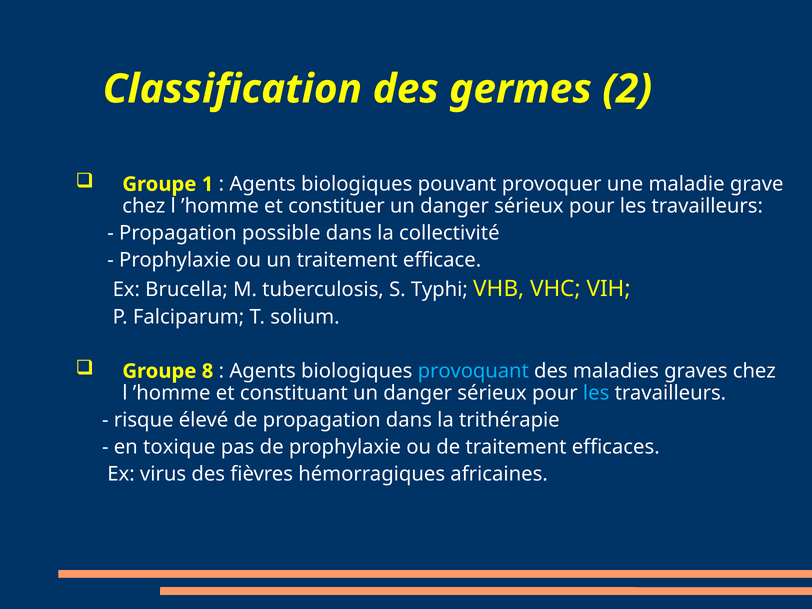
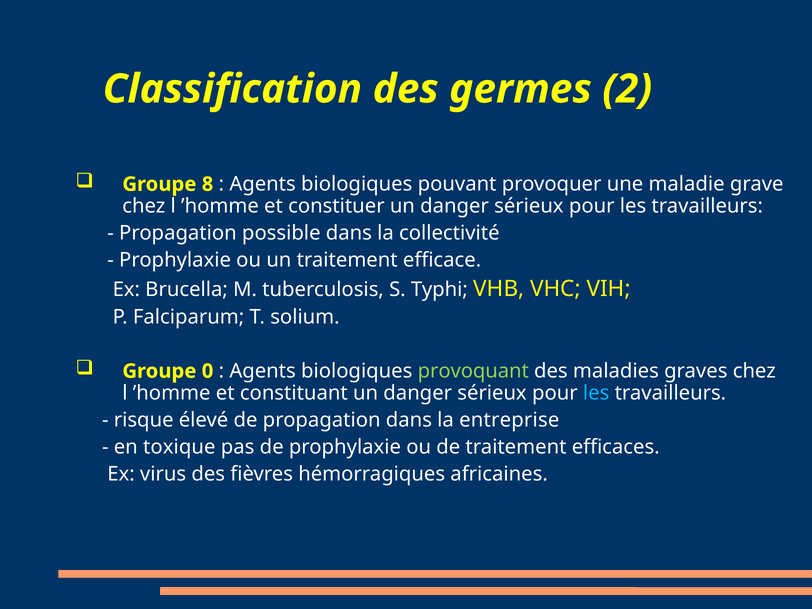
1: 1 -> 8 (208, 184)
8: 8 -> 0 (208, 371)
provoquant colour: light blue -> light green (473, 371)
trithérapie: trithérapie -> entreprise (509, 420)
